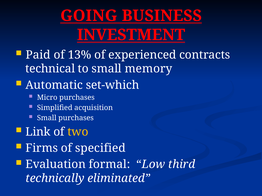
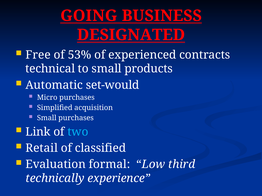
INVESTMENT: INVESTMENT -> DESIGNATED (131, 35)
Paid: Paid -> Free (38, 55)
13%: 13% -> 53% (80, 55)
memory: memory -> products (149, 69)
set-which: set-which -> set-would (113, 85)
two colour: yellow -> light blue (78, 132)
Firms: Firms -> Retail (42, 148)
specified: specified -> classified (100, 148)
eliminated: eliminated -> experience (119, 179)
